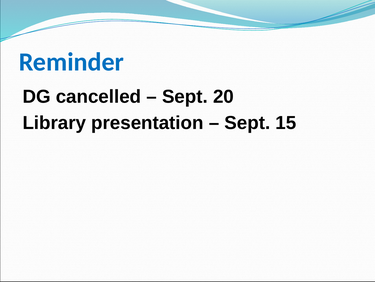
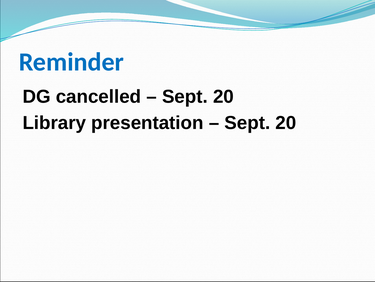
15: 15 -> 20 (286, 123)
